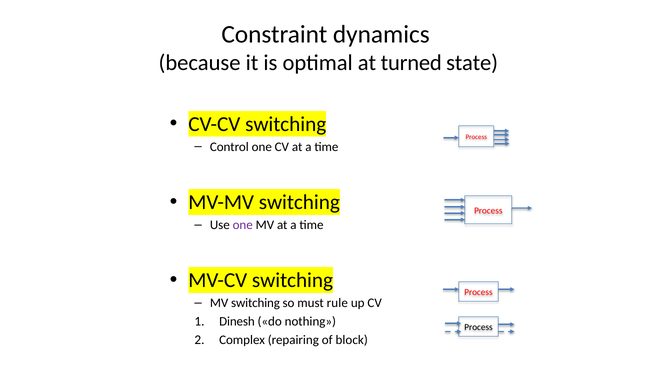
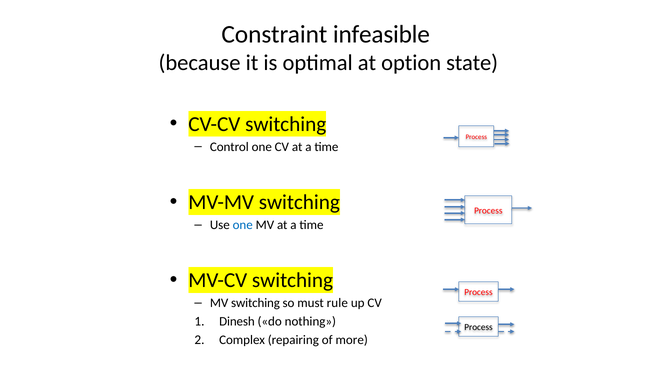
dynamics: dynamics -> infeasible (381, 34)
turned: turned -> option (411, 63)
one colour: purple -> blue (243, 225)
block: block -> more (352, 339)
